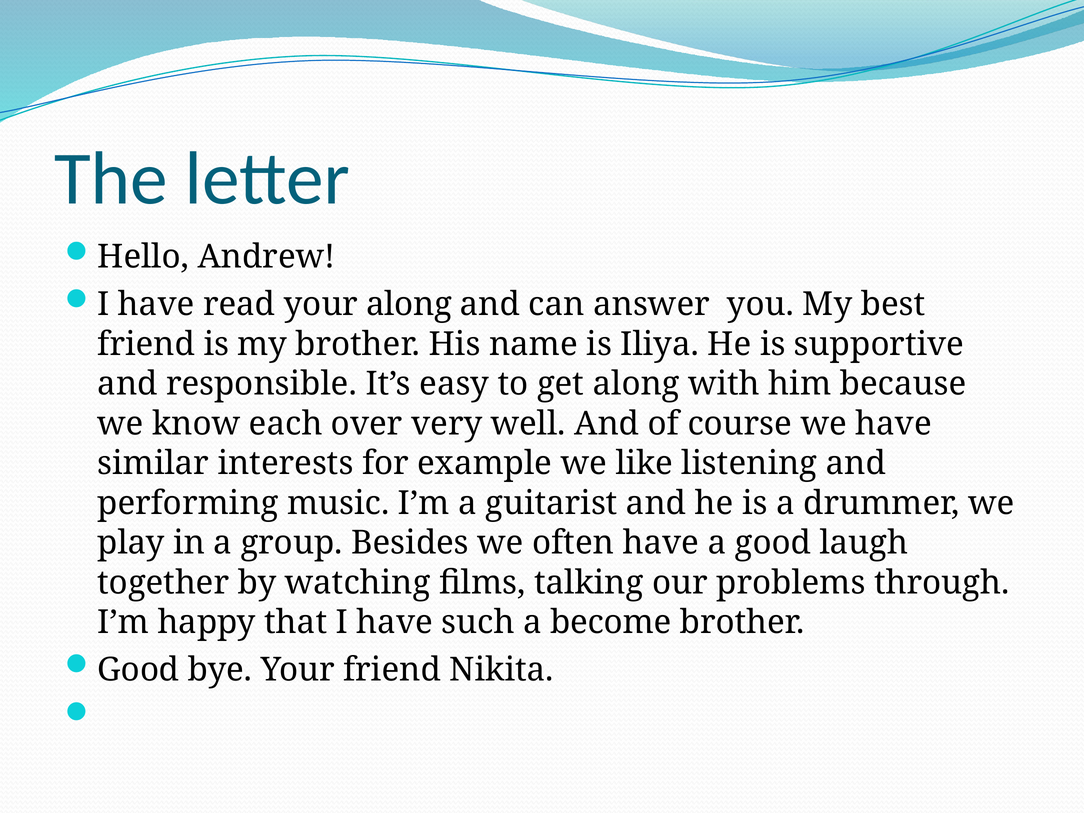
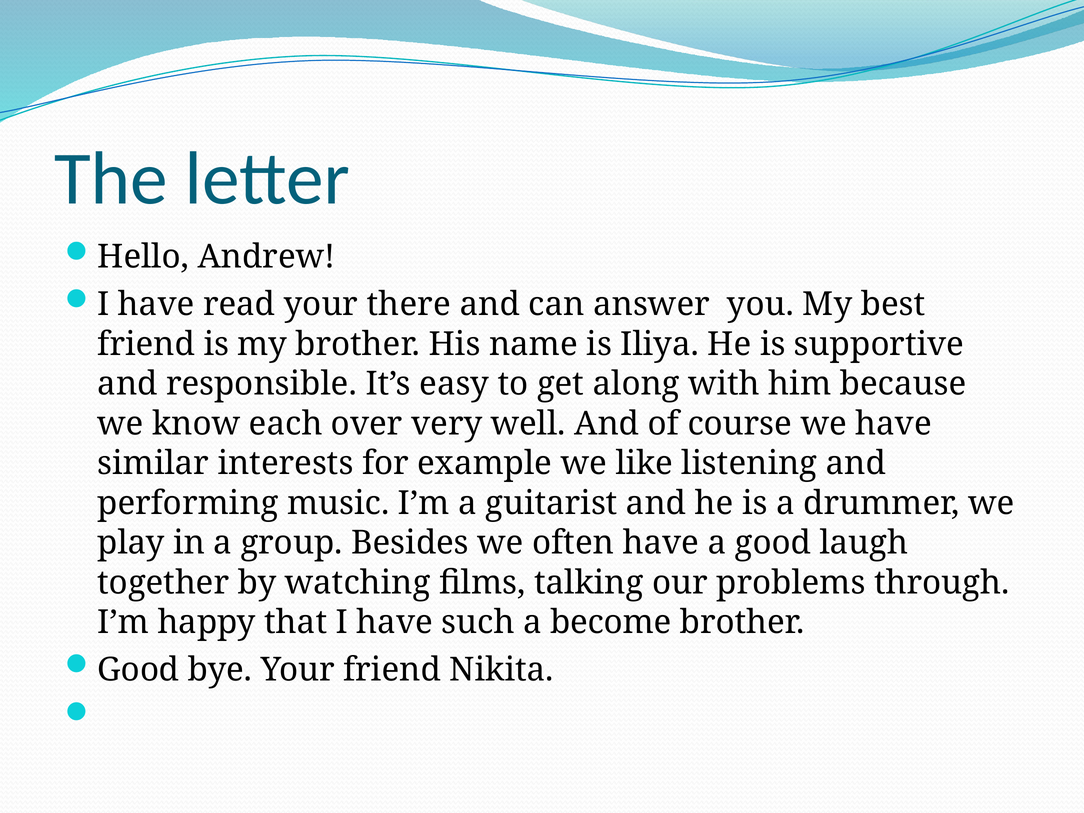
your along: along -> there (409, 304)
